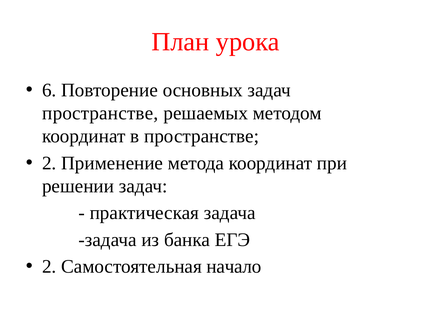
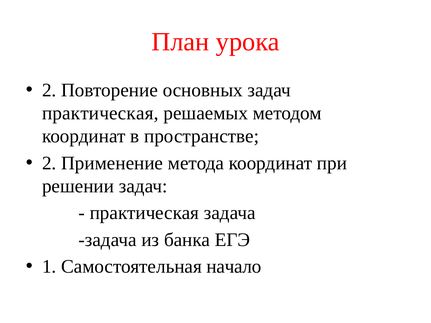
6: 6 -> 2 (49, 90)
пространстве: пространстве -> практическая (100, 113)
2: 2 -> 1 (49, 267)
